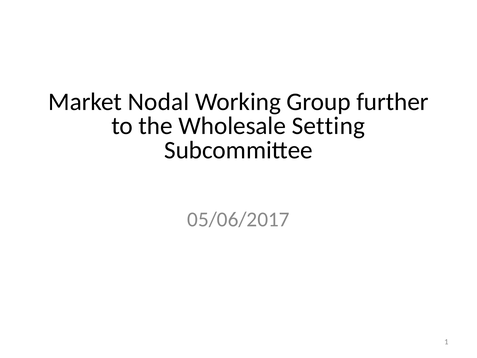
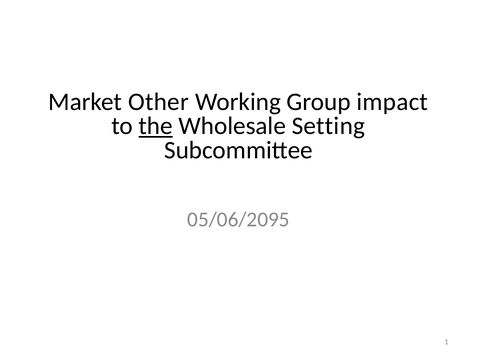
Nodal: Nodal -> Other (158, 102)
further: further -> impact (392, 102)
the underline: none -> present (156, 126)
05/06/2017: 05/06/2017 -> 05/06/2095 (238, 219)
